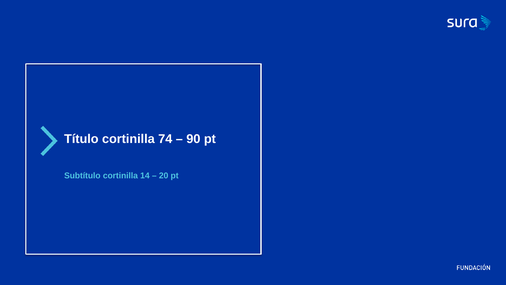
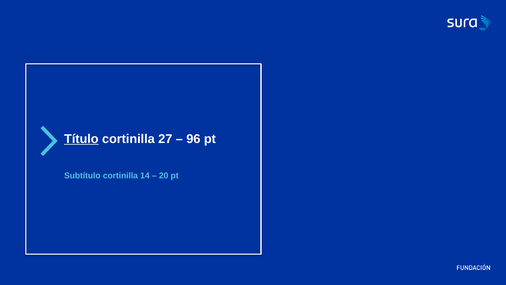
Título underline: none -> present (81, 139)
74: 74 -> 27 (165, 139)
90: 90 -> 96 (193, 139)
